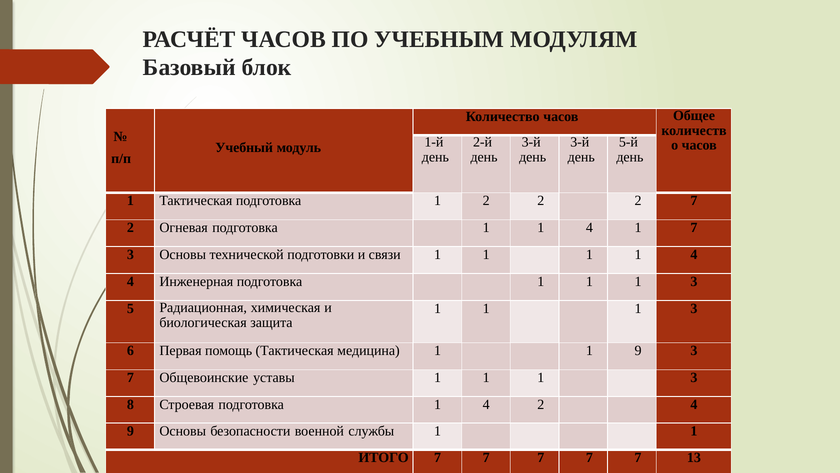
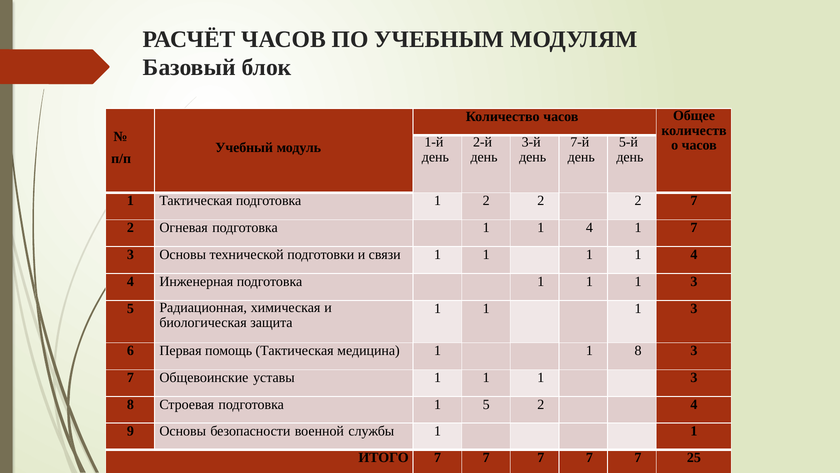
3-й: 3-й -> 7-й (580, 142)
1 9: 9 -> 8 (638, 350)
подготовка 1 4: 4 -> 5 (486, 404)
13: 13 -> 25 (694, 457)
